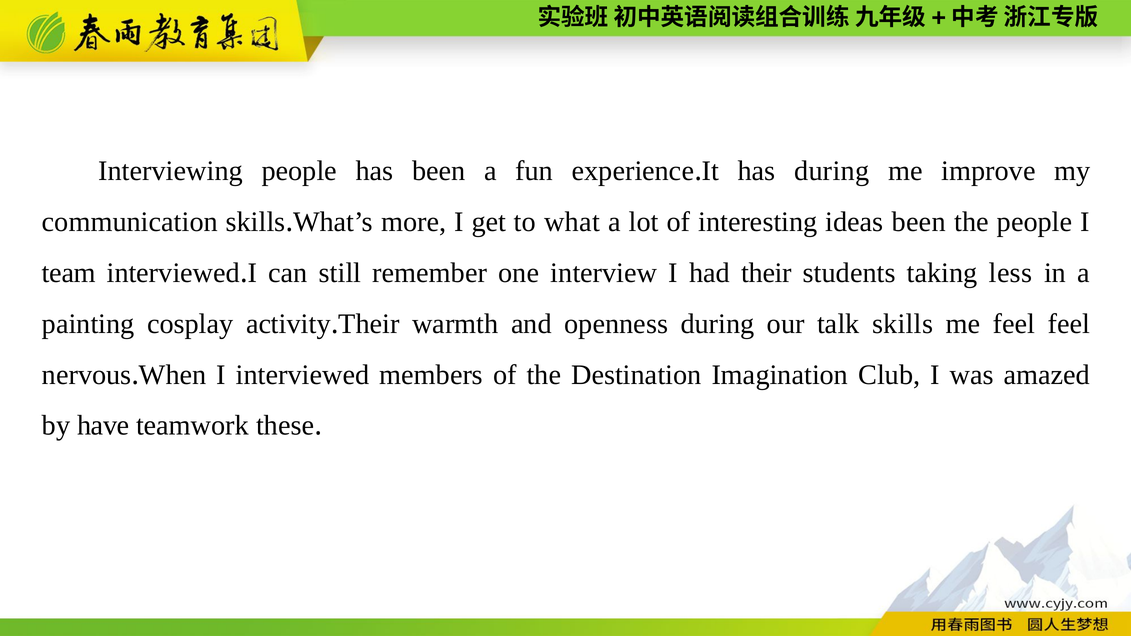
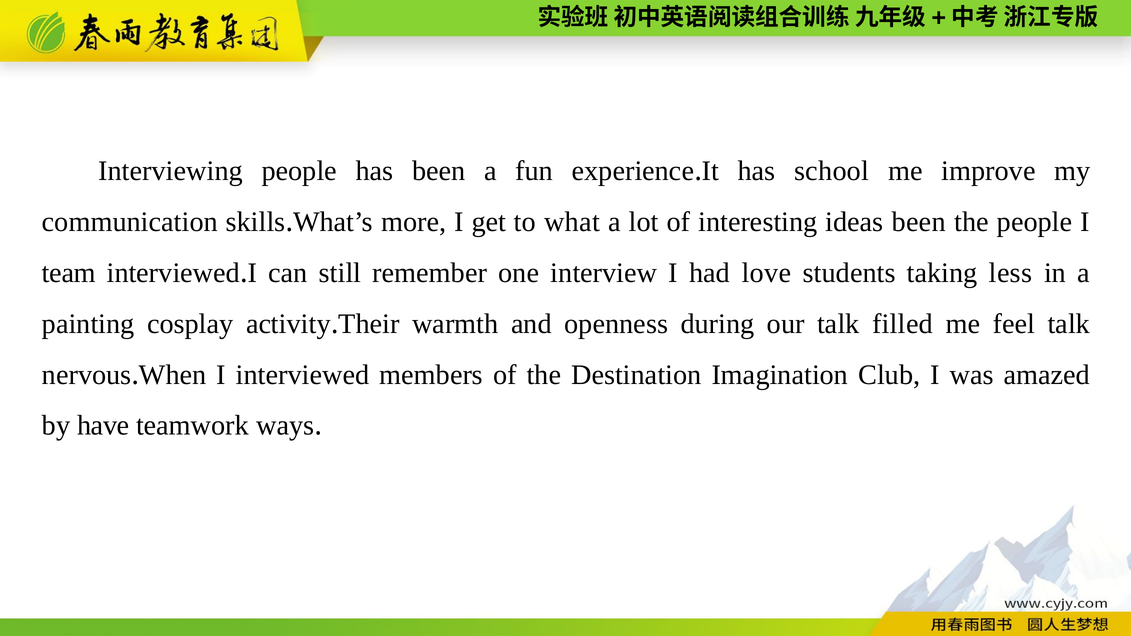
has during: during -> school (832, 171)
had their: their -> love (766, 273)
talk skills: skills -> filled (903, 324)
feel feel: feel -> talk (1069, 324)
these: these -> ways (285, 426)
